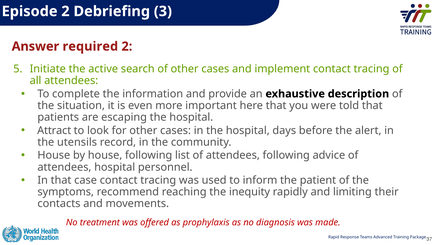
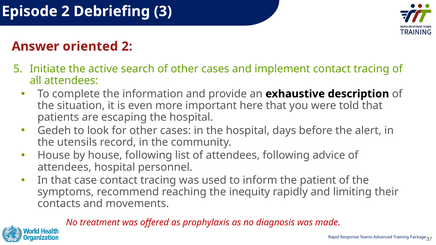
required: required -> oriented (90, 46)
Attract: Attract -> Gedeh (54, 131)
